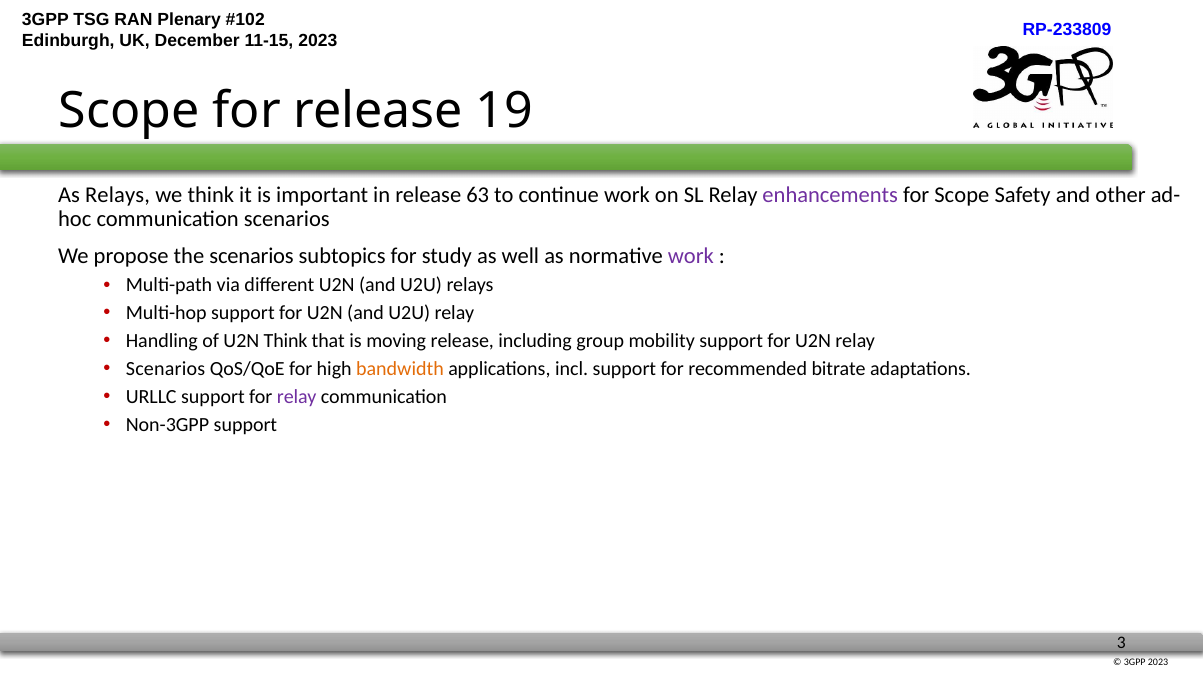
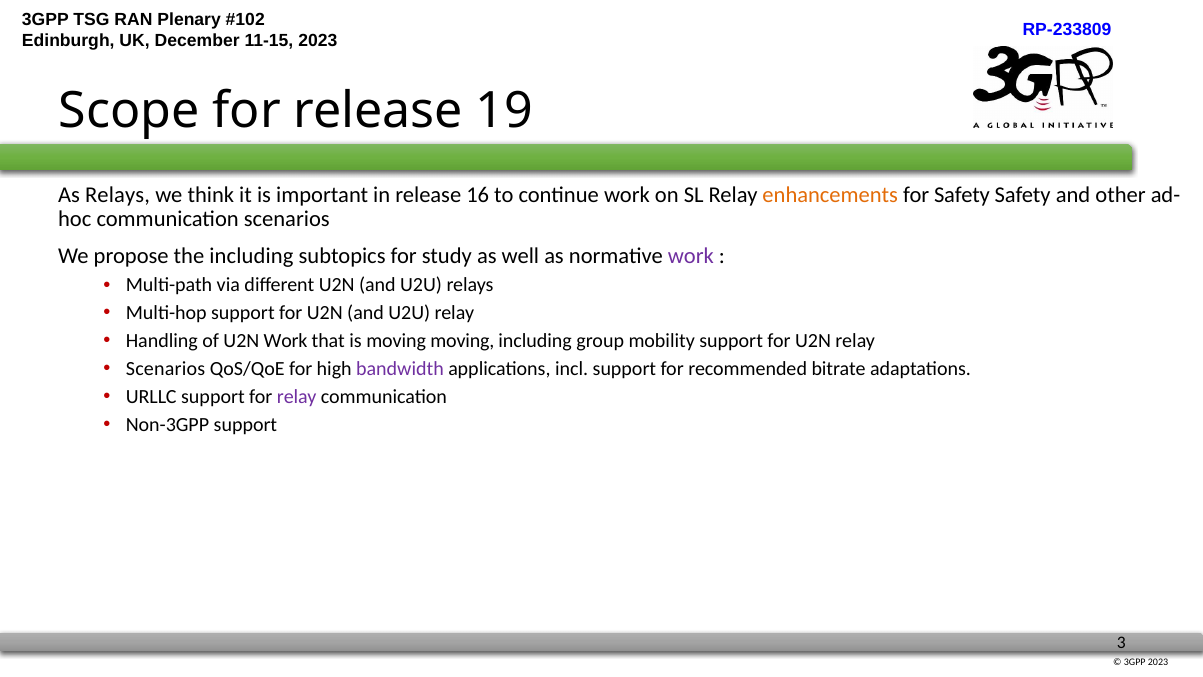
63: 63 -> 16 (478, 195)
enhancements colour: purple -> orange (830, 195)
for Scope: Scope -> Safety (962, 195)
the scenarios: scenarios -> including (251, 256)
U2N Think: Think -> Work (286, 341)
moving release: release -> moving (462, 341)
bandwidth colour: orange -> purple (400, 369)
